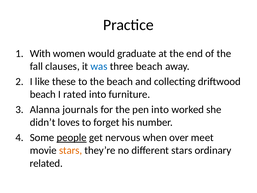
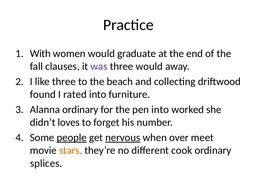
was colour: blue -> purple (99, 66)
three beach: beach -> would (149, 66)
like these: these -> three (64, 81)
beach: beach -> found (43, 94)
Alanna journals: journals -> ordinary (80, 109)
nervous underline: none -> present (123, 137)
different stars: stars -> cook (182, 150)
related: related -> splices (46, 163)
